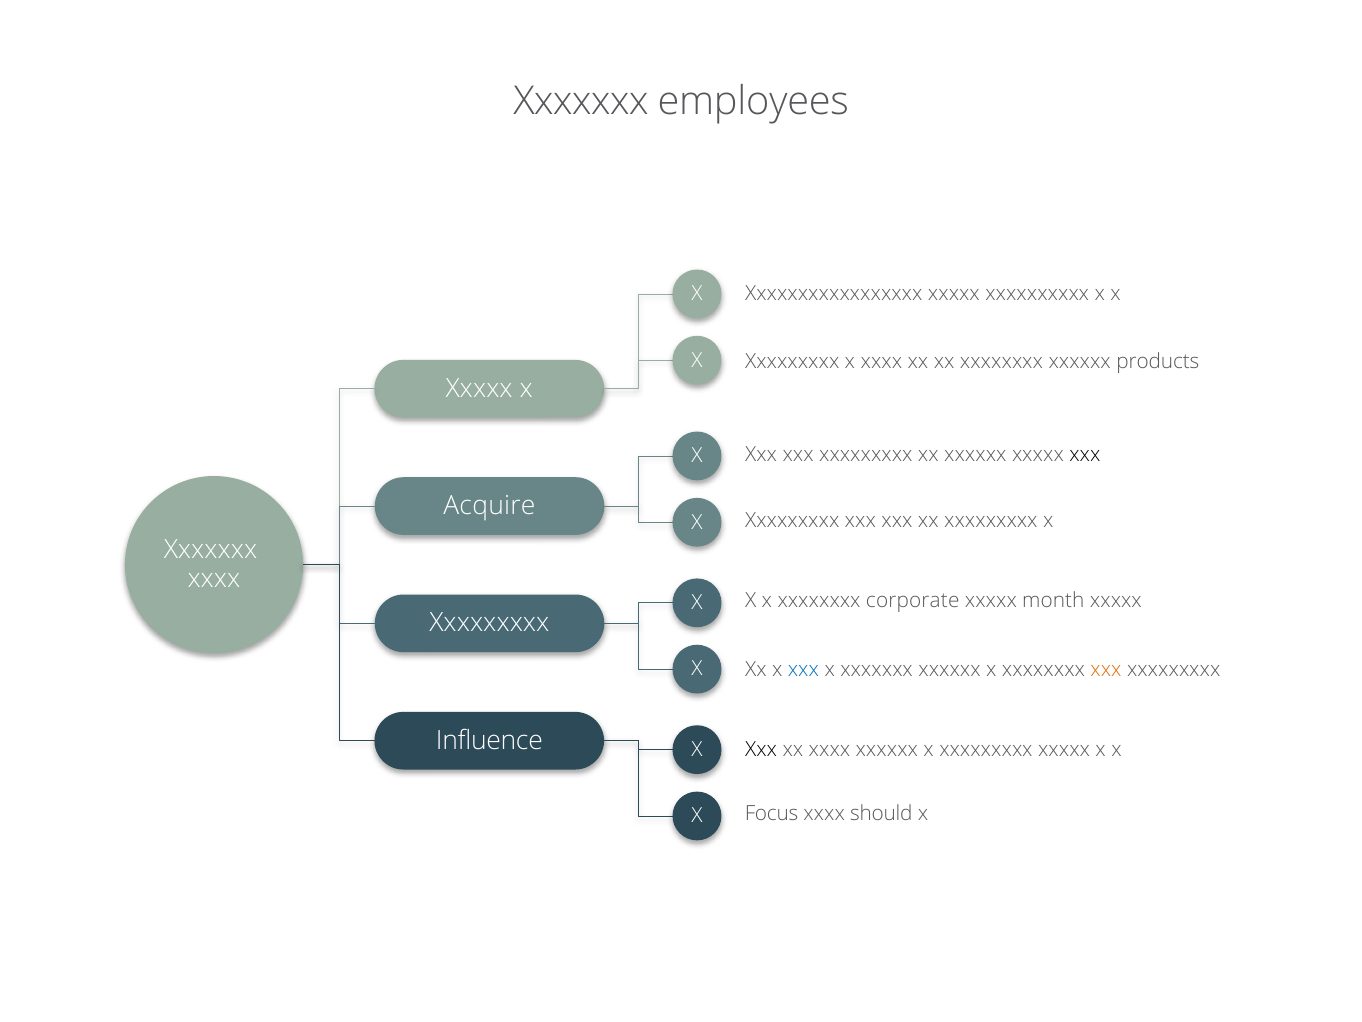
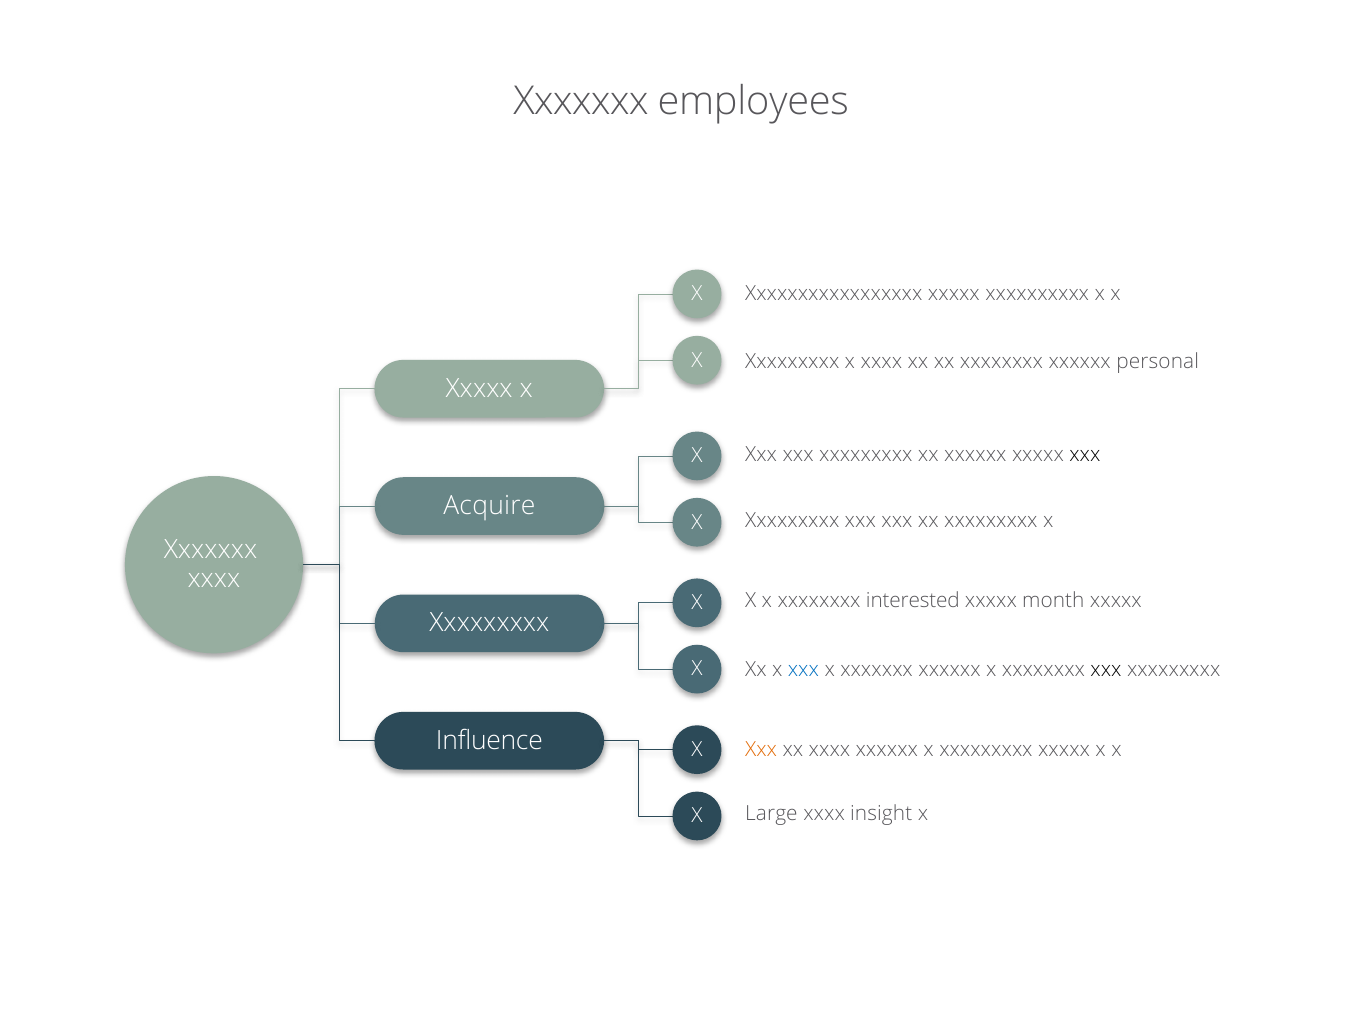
products: products -> personal (1158, 361)
corporate: corporate -> interested (913, 601)
xxx colour: orange -> black (1106, 669)
Xxx colour: black -> orange (761, 749)
Focus: Focus -> Large (771, 813)
should: should -> insight (881, 813)
